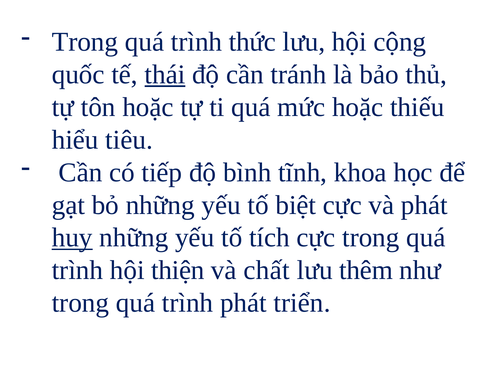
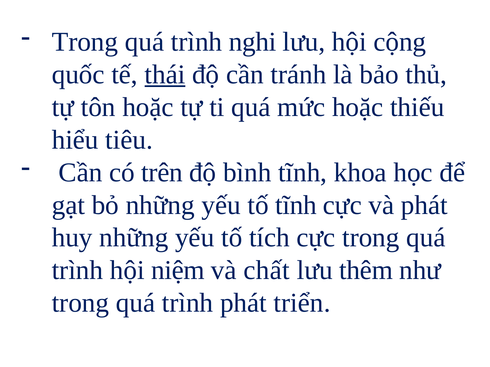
thức: thức -> nghi (252, 42)
tiếp: tiếp -> trên (162, 173)
tố biệt: biệt -> tĩnh (296, 205)
huy underline: present -> none (72, 238)
thiện: thiện -> niệm (178, 271)
